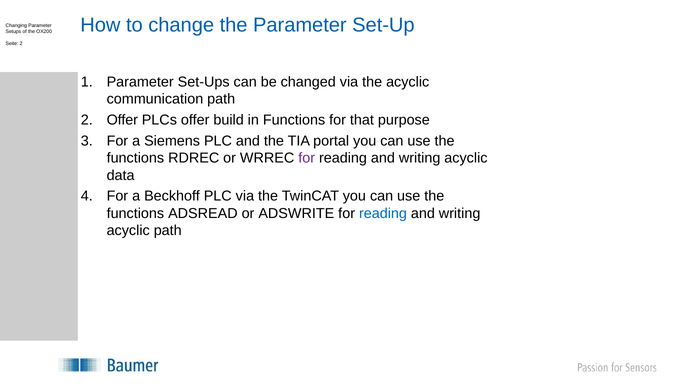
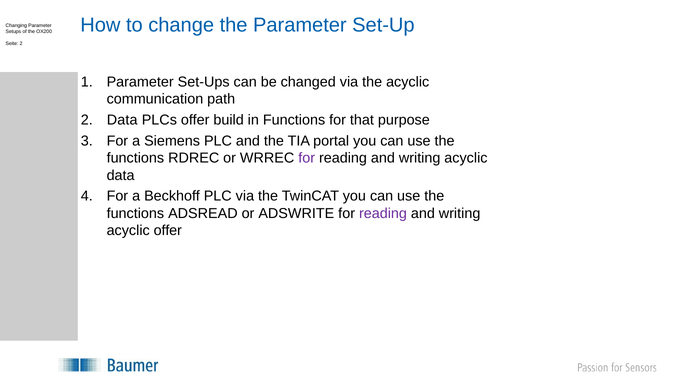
2 Offer: Offer -> Data (122, 120)
reading colour: blue -> purple (383, 213)
acyclic path: path -> offer (168, 230)
